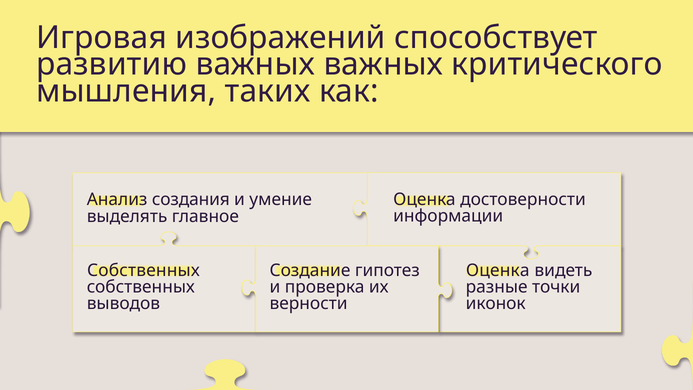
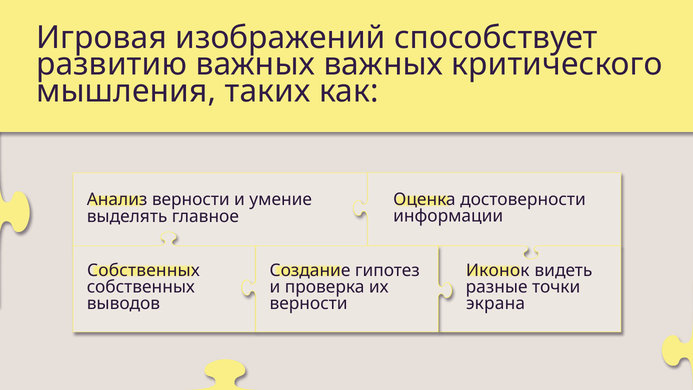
Анализ создания: создания -> верности (191, 200)
Оценка: Оценка -> Иконок (498, 270)
иконок: иконок -> экрана (496, 304)
